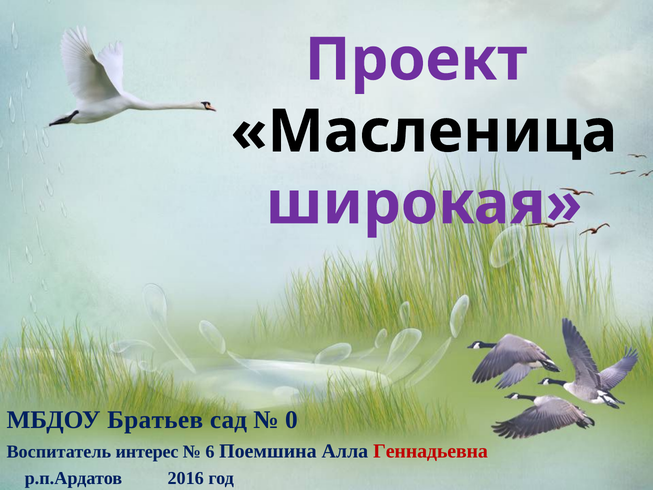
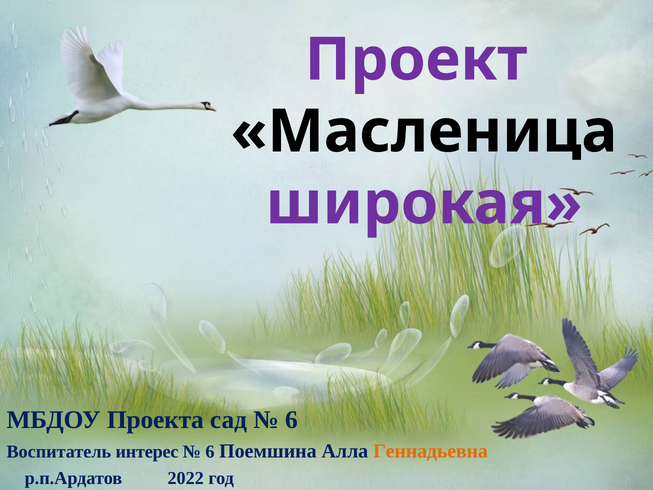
Братьев: Братьев -> Проекта (155, 419)
0: 0 -> 6 (291, 419)
Геннадьевна colour: red -> orange (431, 451)
2016: 2016 -> 2022 (186, 478)
